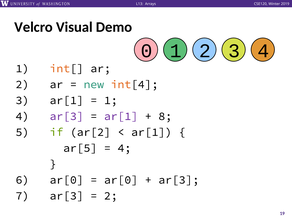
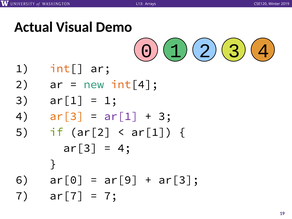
Velcro: Velcro -> Actual (34, 27)
ar[3 colour: purple -> orange (67, 116)
8: 8 -> 3 (165, 116)
ar[5: ar[5 -> ar[3 (80, 148)
ar[0: ar[0 -> ar[9 (121, 180)
7 ar[3: ar[3 -> ar[7 (67, 196)
2: 2 -> 7 (111, 196)
